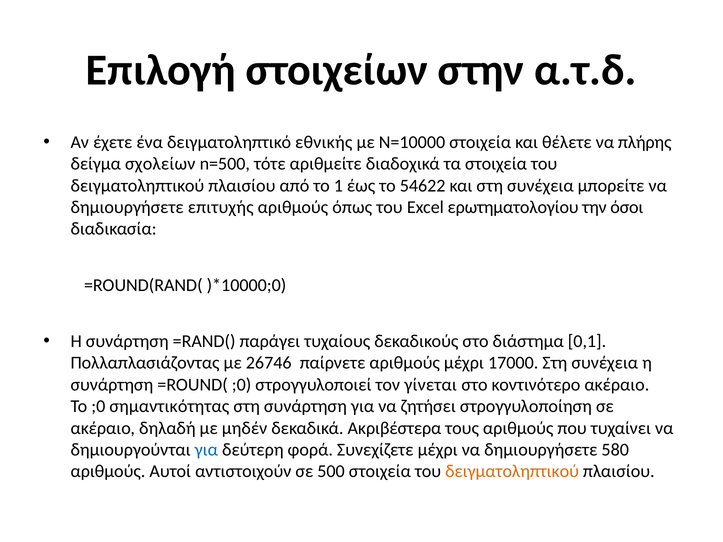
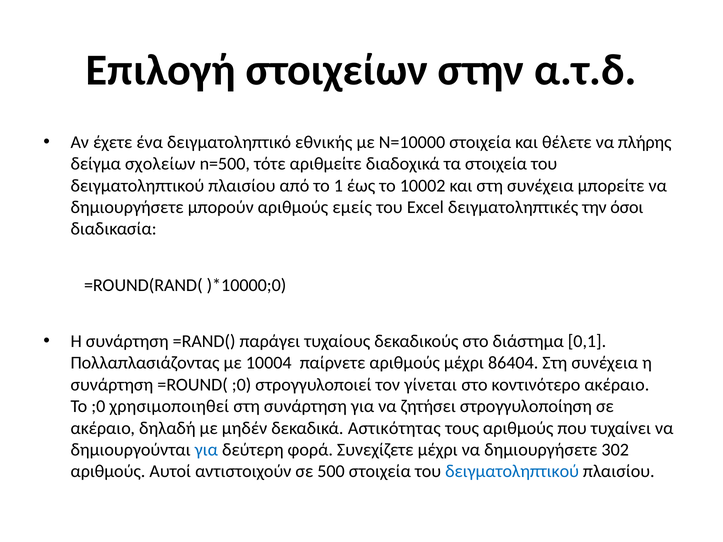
54622: 54622 -> 10002 (423, 186)
επιτυχής: επιτυχής -> μπορούν (221, 207)
όπως: όπως -> εμείς (352, 207)
ερωτηματολογίου: ερωτηματολογίου -> δειγματοληπτικές (513, 207)
26746: 26746 -> 10004 (269, 363)
17000: 17000 -> 86404 (513, 363)
σημαντικότητας: σημαντικότητας -> χρησιμοποιηθεί (169, 407)
Ακριβέστερα: Ακριβέστερα -> Αστικότητας (394, 428)
580: 580 -> 302 (615, 450)
δειγματοληπτικού colour: orange -> blue (512, 472)
